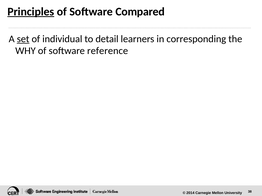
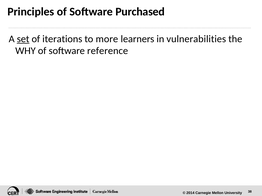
Principles underline: present -> none (31, 12)
Compared: Compared -> Purchased (140, 12)
individual: individual -> iterations (62, 39)
detail: detail -> more (107, 39)
corresponding: corresponding -> vulnerabilities (196, 39)
